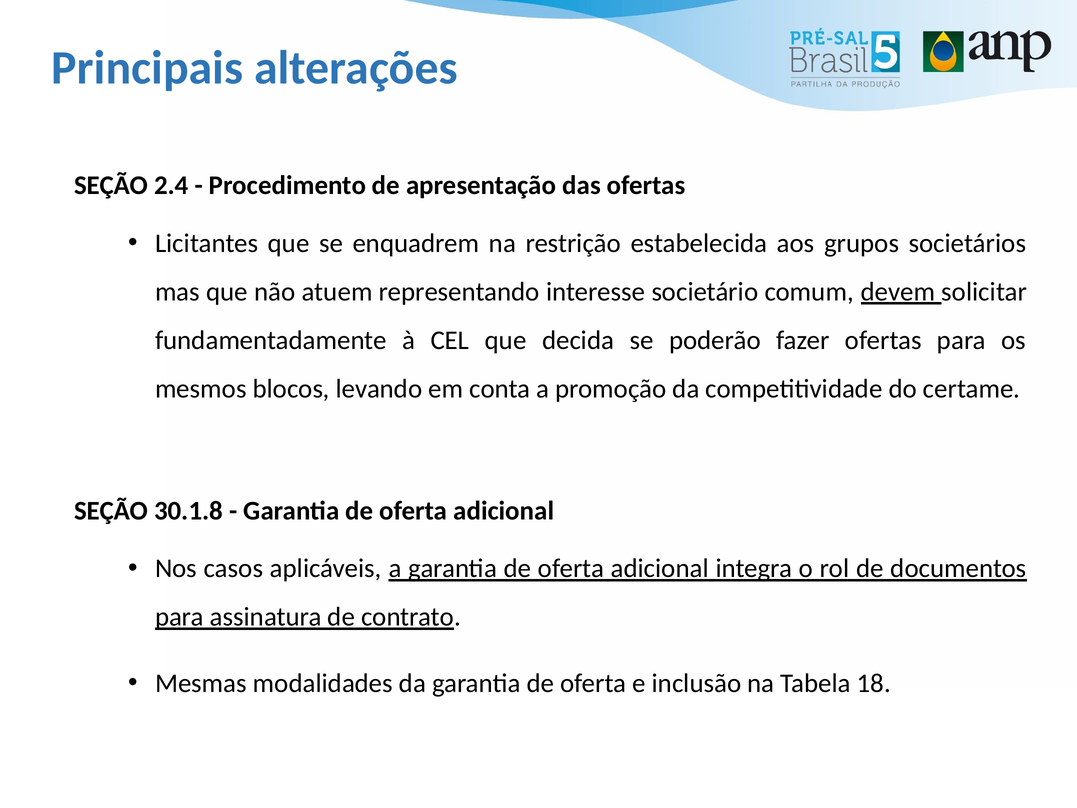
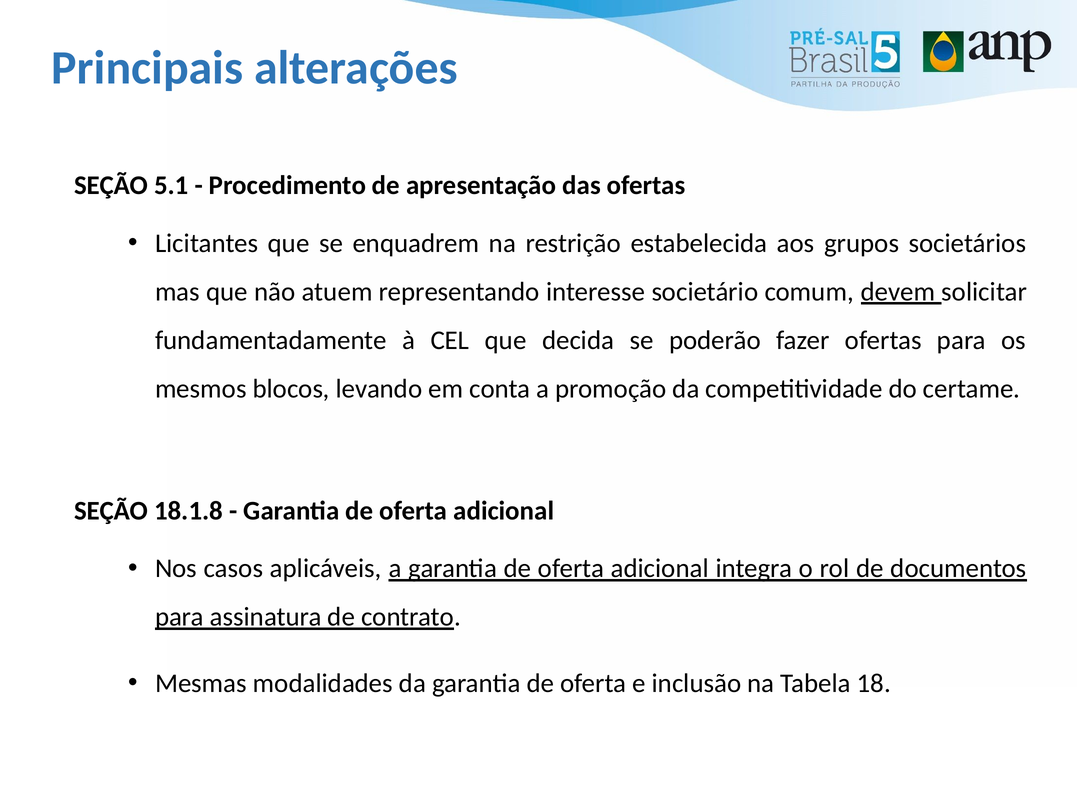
2.4: 2.4 -> 5.1 (171, 185)
30.1.8: 30.1.8 -> 18.1.8 (189, 511)
